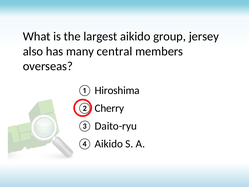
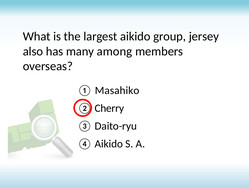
central: central -> among (114, 51)
Hiroshima: Hiroshima -> Masahiko (117, 90)
